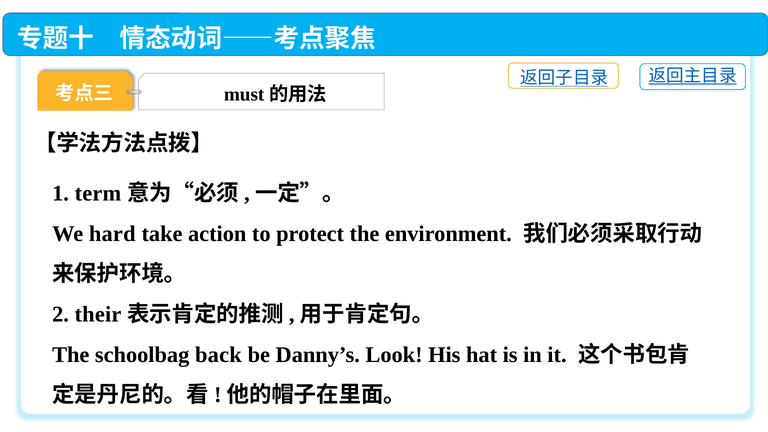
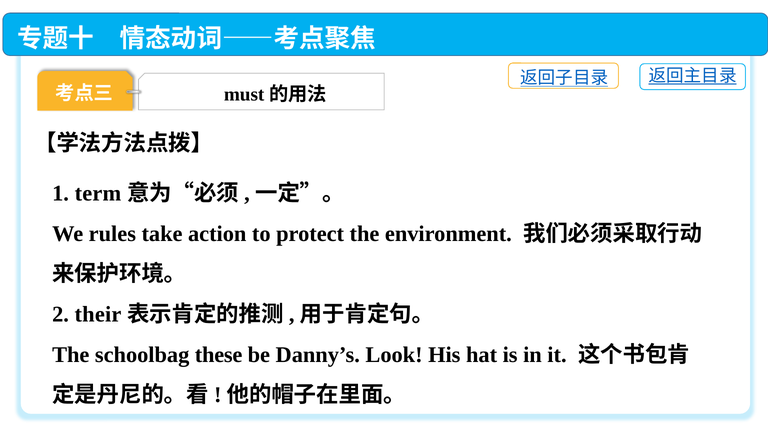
hard: hard -> rules (112, 234)
back: back -> these (219, 355)
